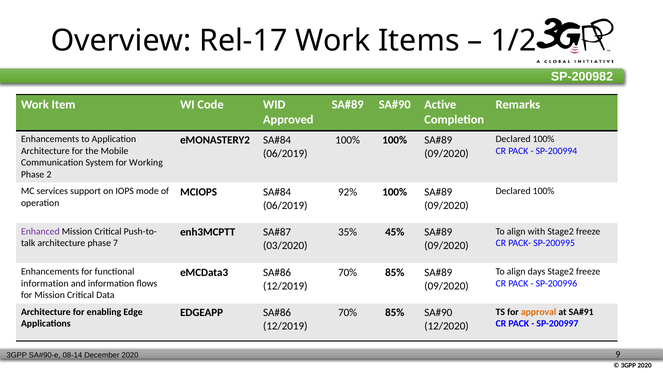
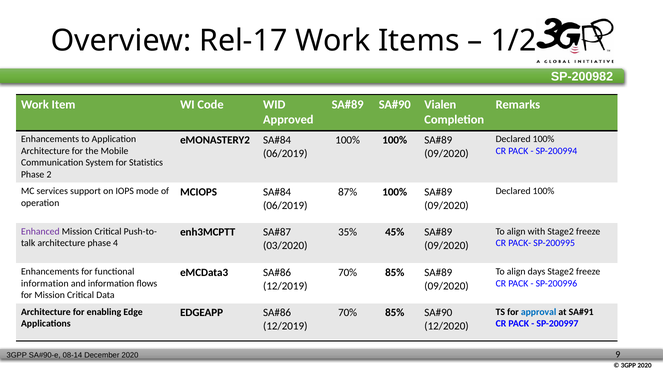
Active: Active -> Vialen (440, 105)
Working: Working -> Statistics (146, 163)
92%: 92% -> 87% (348, 192)
7: 7 -> 4 (116, 243)
approval colour: orange -> blue (539, 312)
